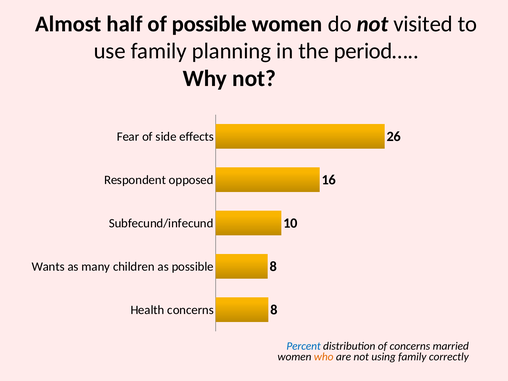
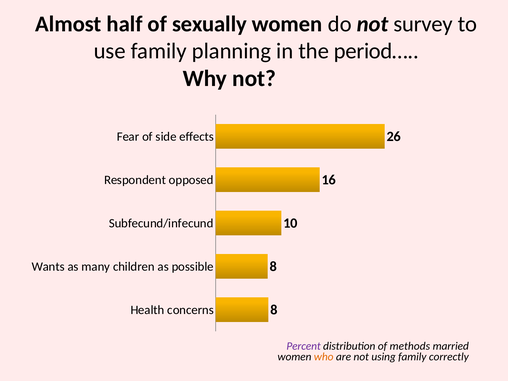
of possible: possible -> sexually (209, 24)
visited: visited -> survey (423, 24)
Percent colour: blue -> purple (304, 346)
of concerns: concerns -> methods (410, 346)
